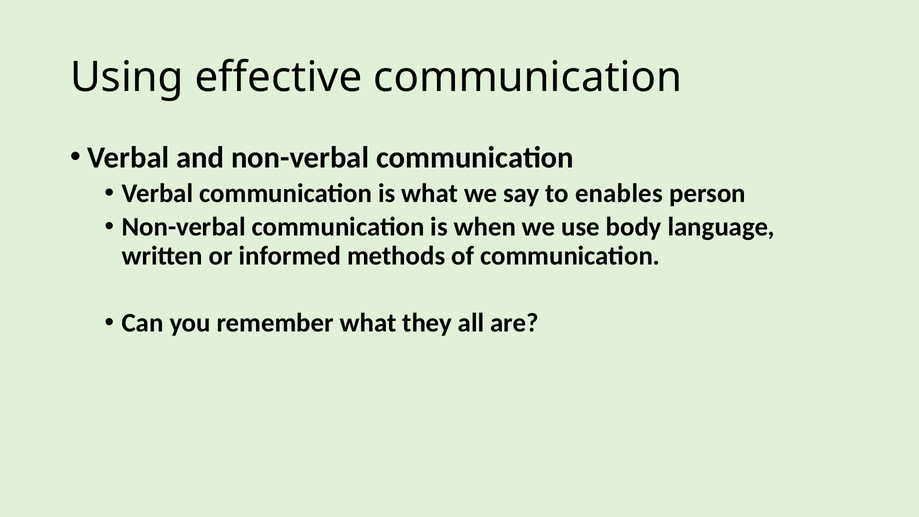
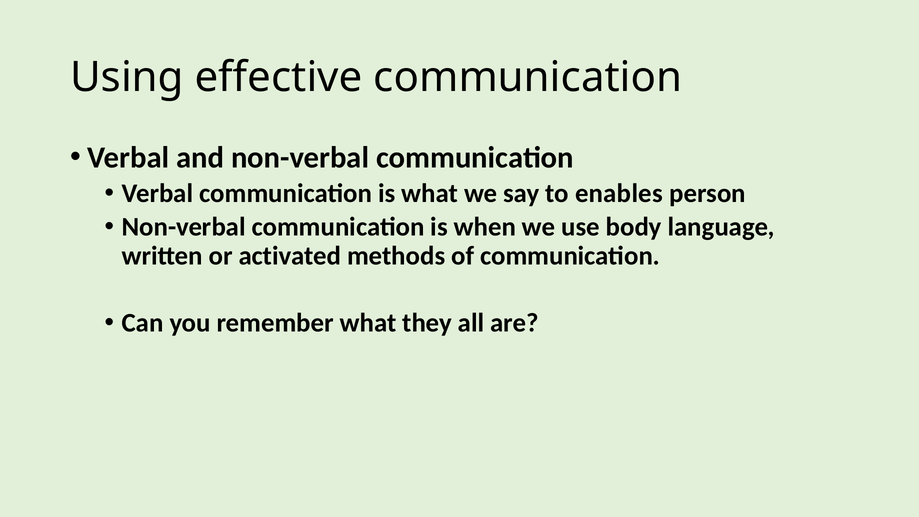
informed: informed -> activated (290, 256)
